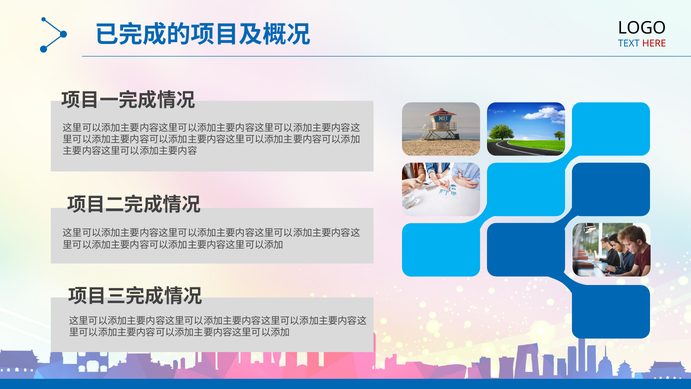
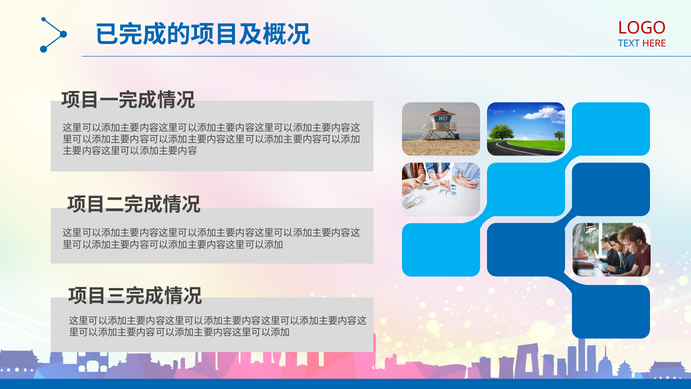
LOGO colour: black -> red (642, 28)
